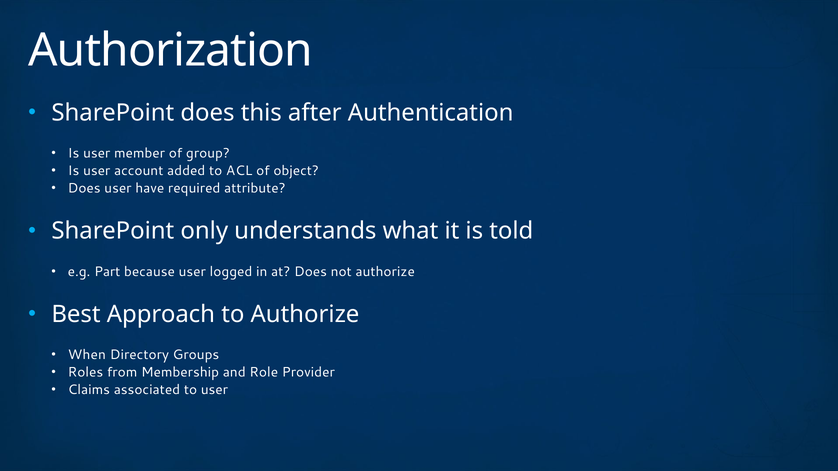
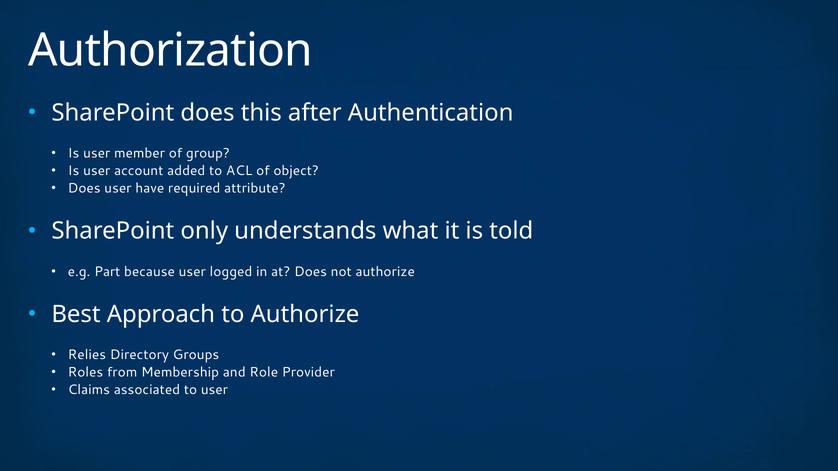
When: When -> Relies (87, 355)
